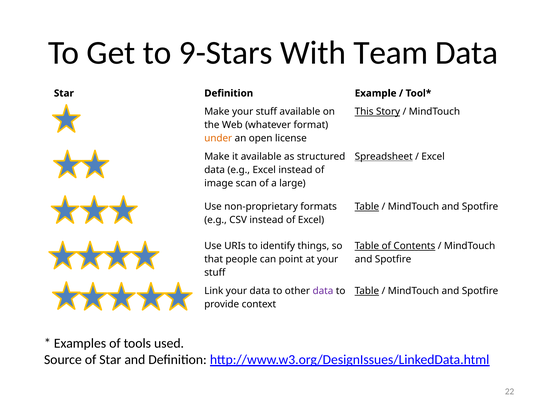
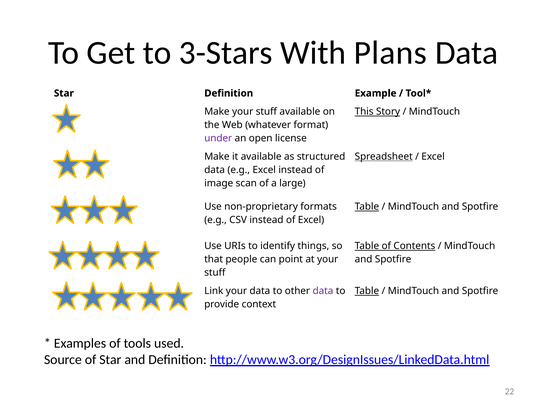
9-Stars: 9-Stars -> 3-Stars (226, 53)
Team: Team -> Plans (390, 53)
under colour: orange -> purple (218, 138)
